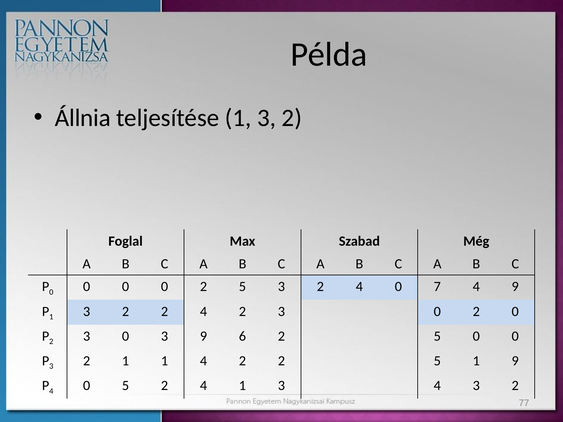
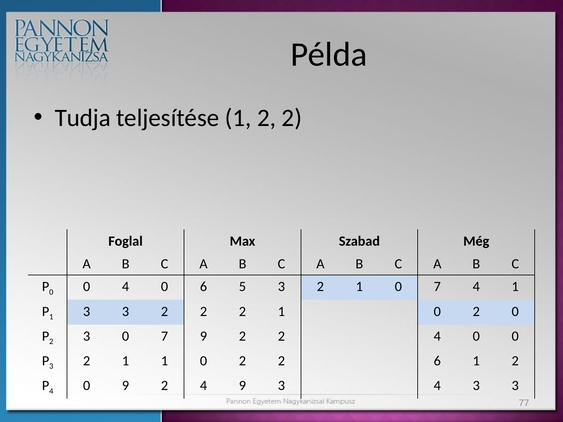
Állnia: Állnia -> Tudja (83, 118)
teljesítése 1 3: 3 -> 2 (267, 118)
0: 0 -> 4 (126, 287)
2: 2 -> 6 (203, 287)
5 3 2 4: 4 -> 1 (359, 287)
4 9: 9 -> 1 (515, 287)
2: 2 -> 3 (126, 312)
4: 4 -> 2 (203, 312)
3: 3 -> 1 (281, 312)
3 0 3: 3 -> 7 (165, 336)
6: 6 -> 2 (242, 336)
5: 5 -> 4 (437, 336)
1 1 4: 4 -> 0 (203, 361)
2 2 5: 5 -> 6 (437, 361)
9: 9 -> 2 (515, 361)
0 5: 5 -> 9 (126, 386)
4 1: 1 -> 9 (242, 386)
4 3 2: 2 -> 3 (515, 386)
